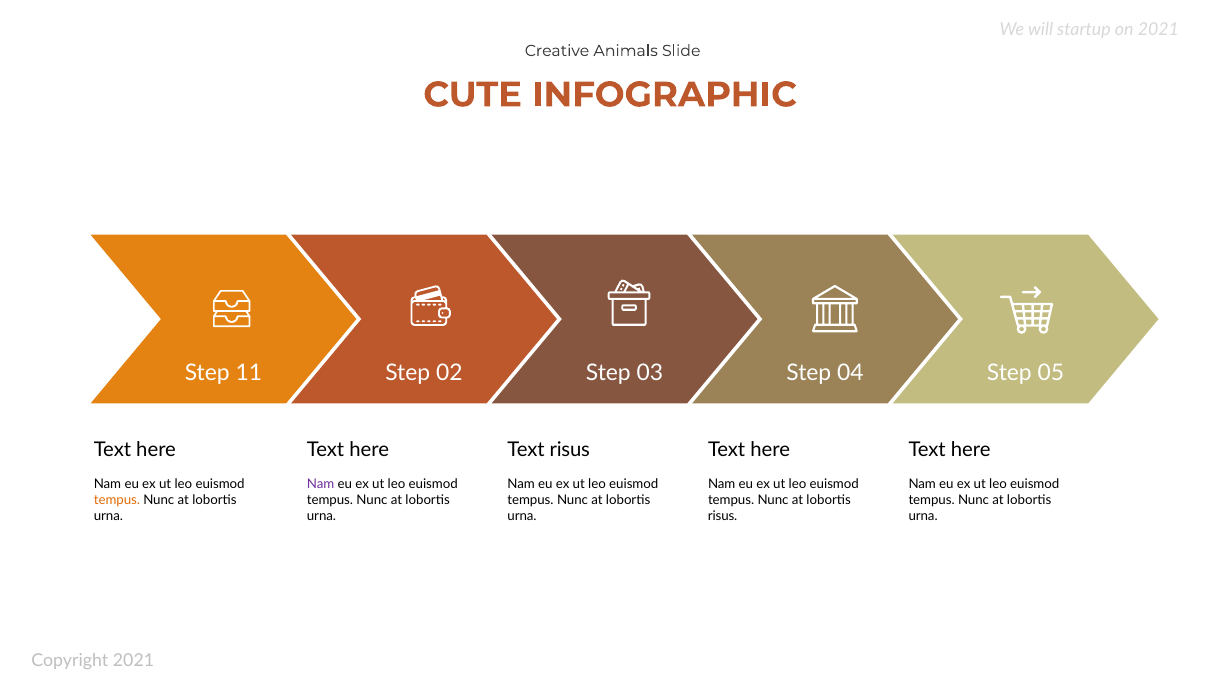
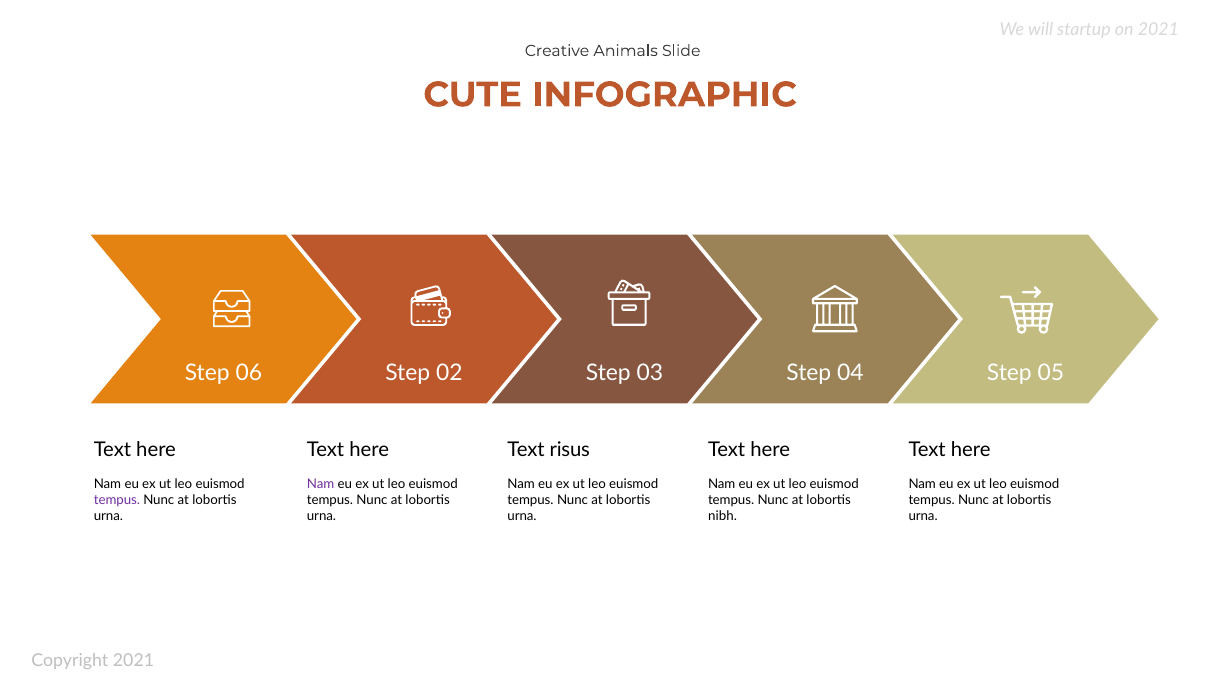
11: 11 -> 06 (249, 373)
tempus colour: orange -> purple (117, 500)
risus: risus -> nibh (723, 516)
